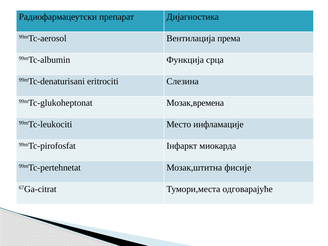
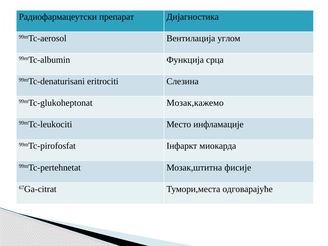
према: према -> углом (229, 38)
Мозак,времена: Мозак,времена -> Мозак,кажемо (195, 103)
